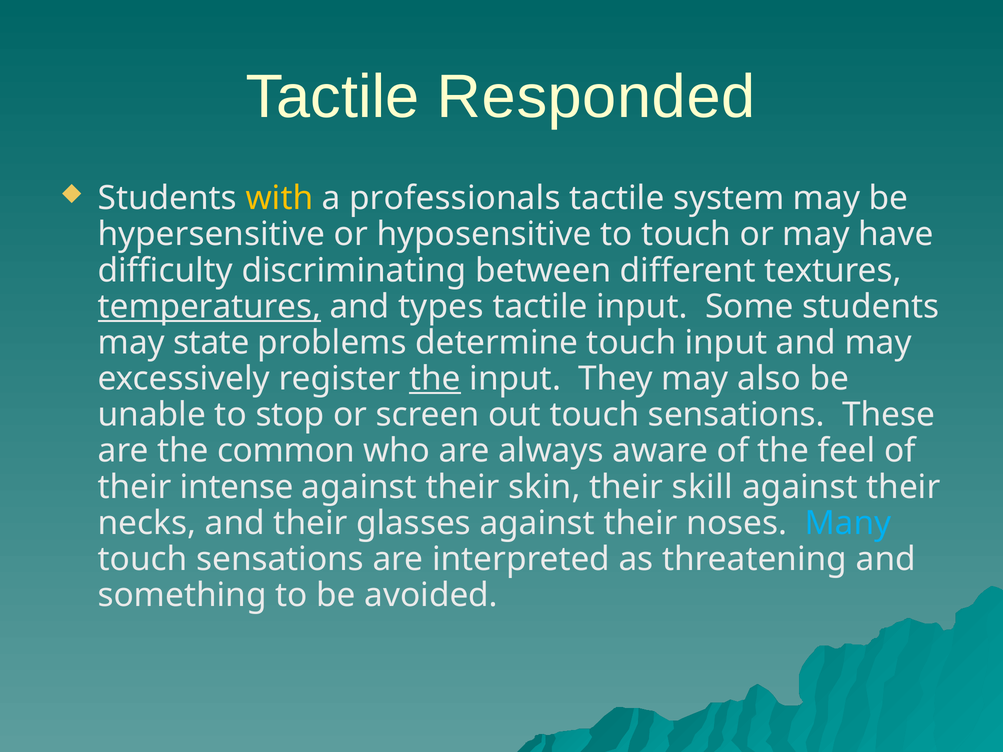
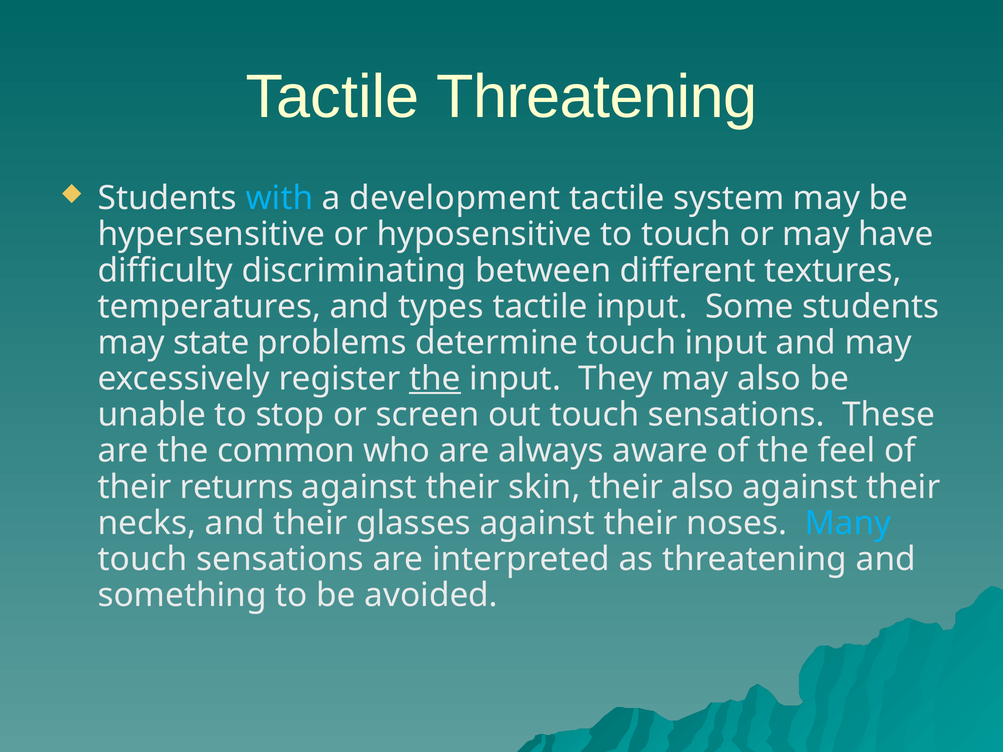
Tactile Responded: Responded -> Threatening (597, 97)
with colour: yellow -> light blue (279, 198)
professionals: professionals -> development (455, 198)
temperatures underline: present -> none (209, 307)
intense: intense -> returns (237, 487)
their skill: skill -> also (703, 487)
